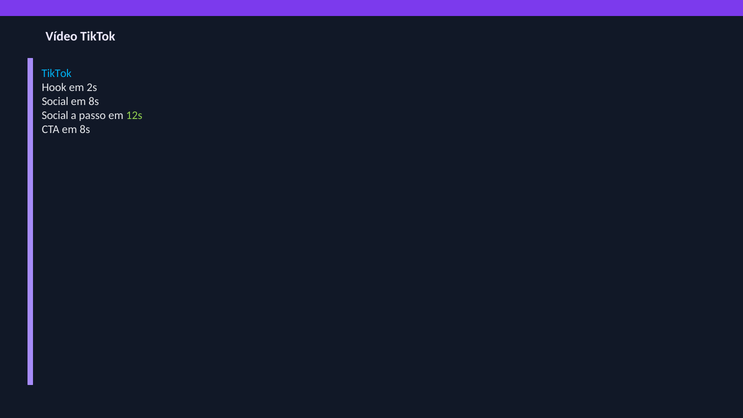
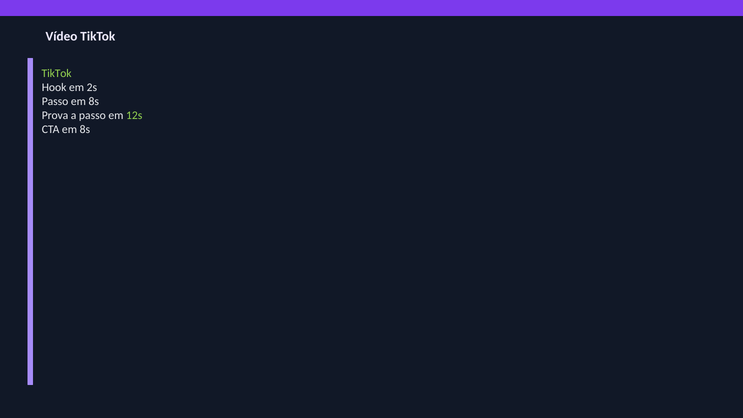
TikTok colour: light blue -> light green (57, 74)
Social: Social -> Passo (55, 101)
Social: Social -> Prova (55, 115)
